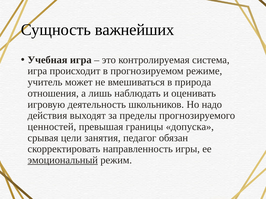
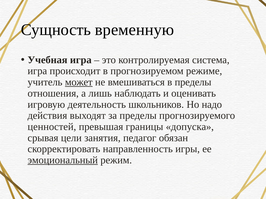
важнейших: важнейших -> временную (135, 30)
может underline: none -> present (79, 82)
в природа: природа -> пределы (193, 82)
